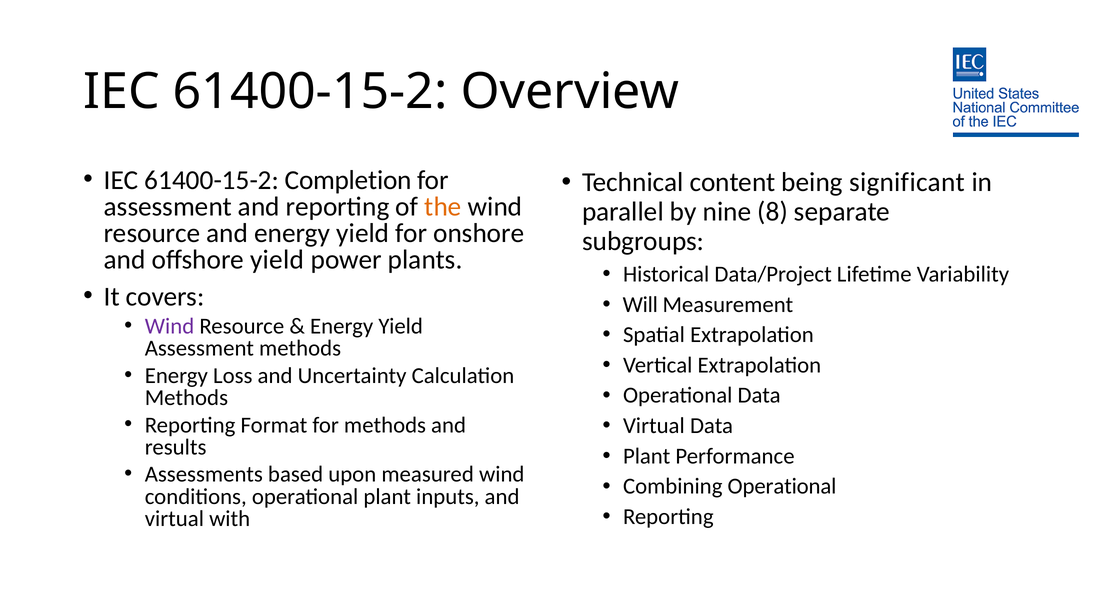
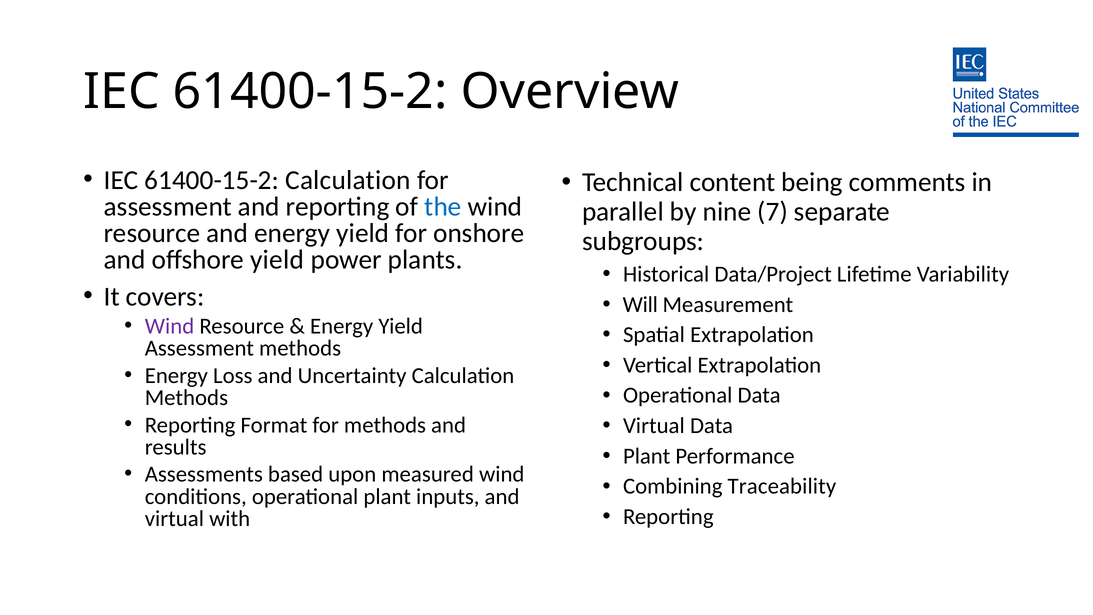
61400-15-2 Completion: Completion -> Calculation (348, 180)
significant: significant -> comments (907, 182)
the colour: orange -> blue (443, 207)
8: 8 -> 7 (773, 212)
Combining Operational: Operational -> Traceability (782, 486)
